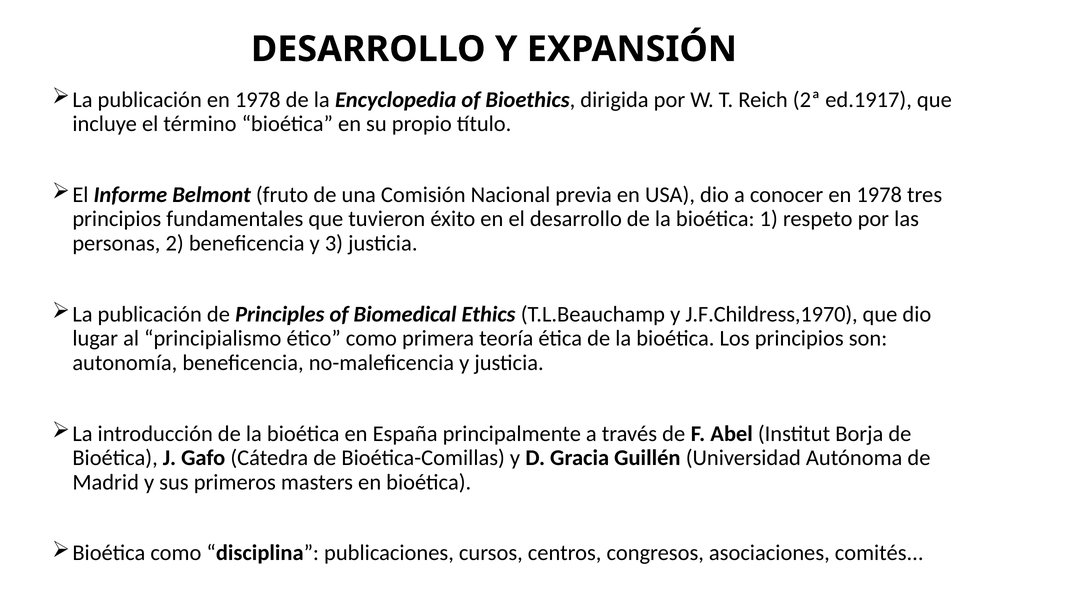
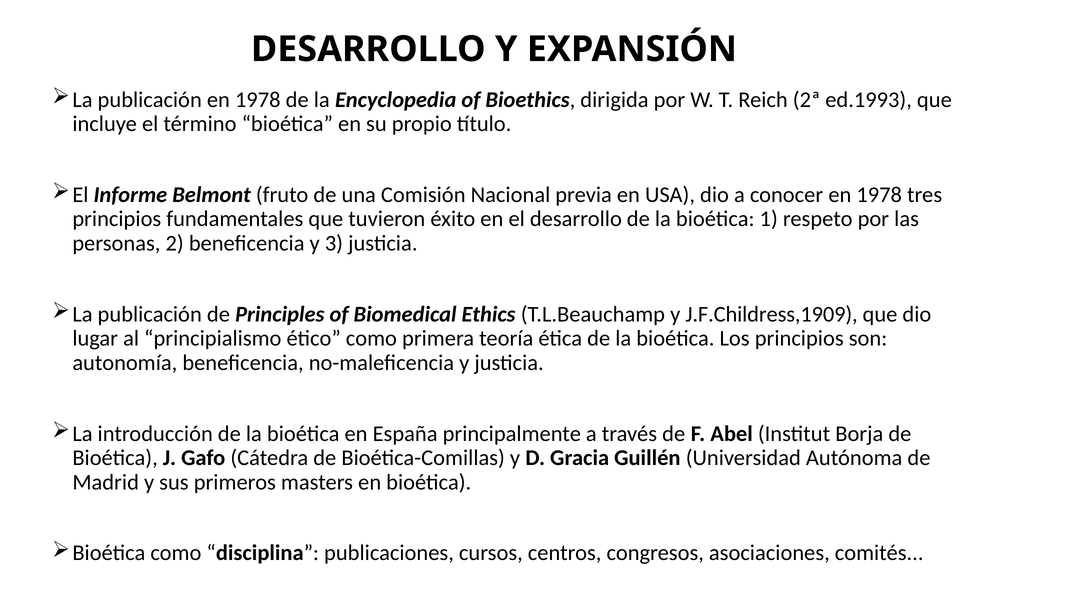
ed.1917: ed.1917 -> ed.1993 (869, 100)
J.F.Childress,1970: J.F.Childress,1970 -> J.F.Childress,1909 (772, 314)
